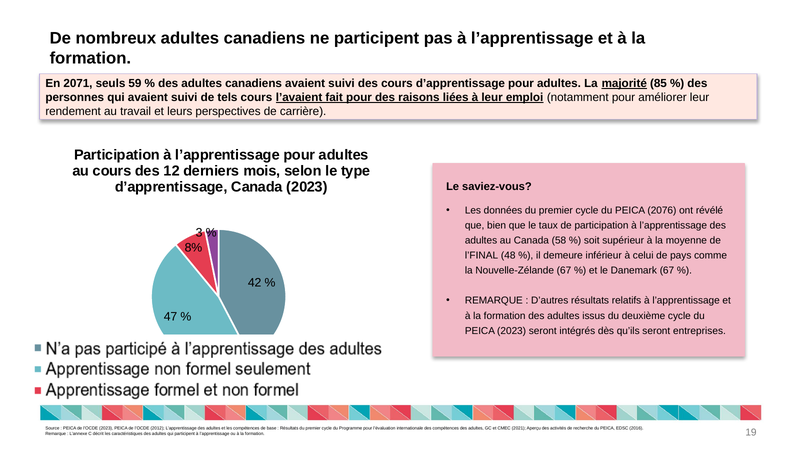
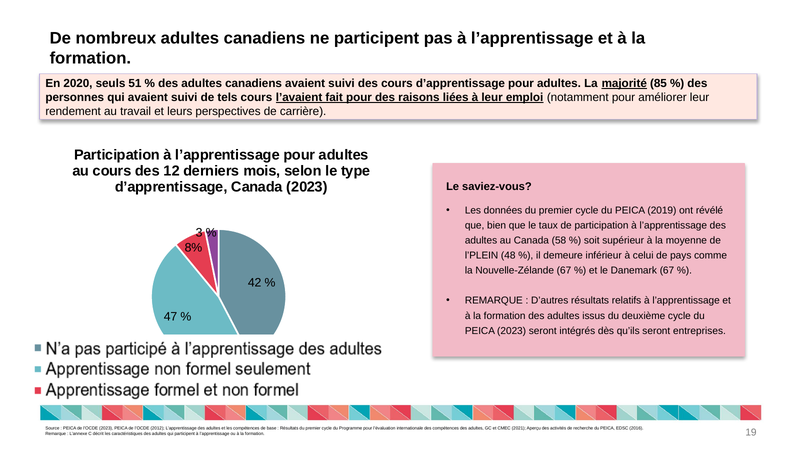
2071: 2071 -> 2020 (78, 83)
59: 59 -> 51 (135, 83)
2076: 2076 -> 2019 (662, 211)
l’FINAL: l’FINAL -> l’PLEIN (482, 256)
